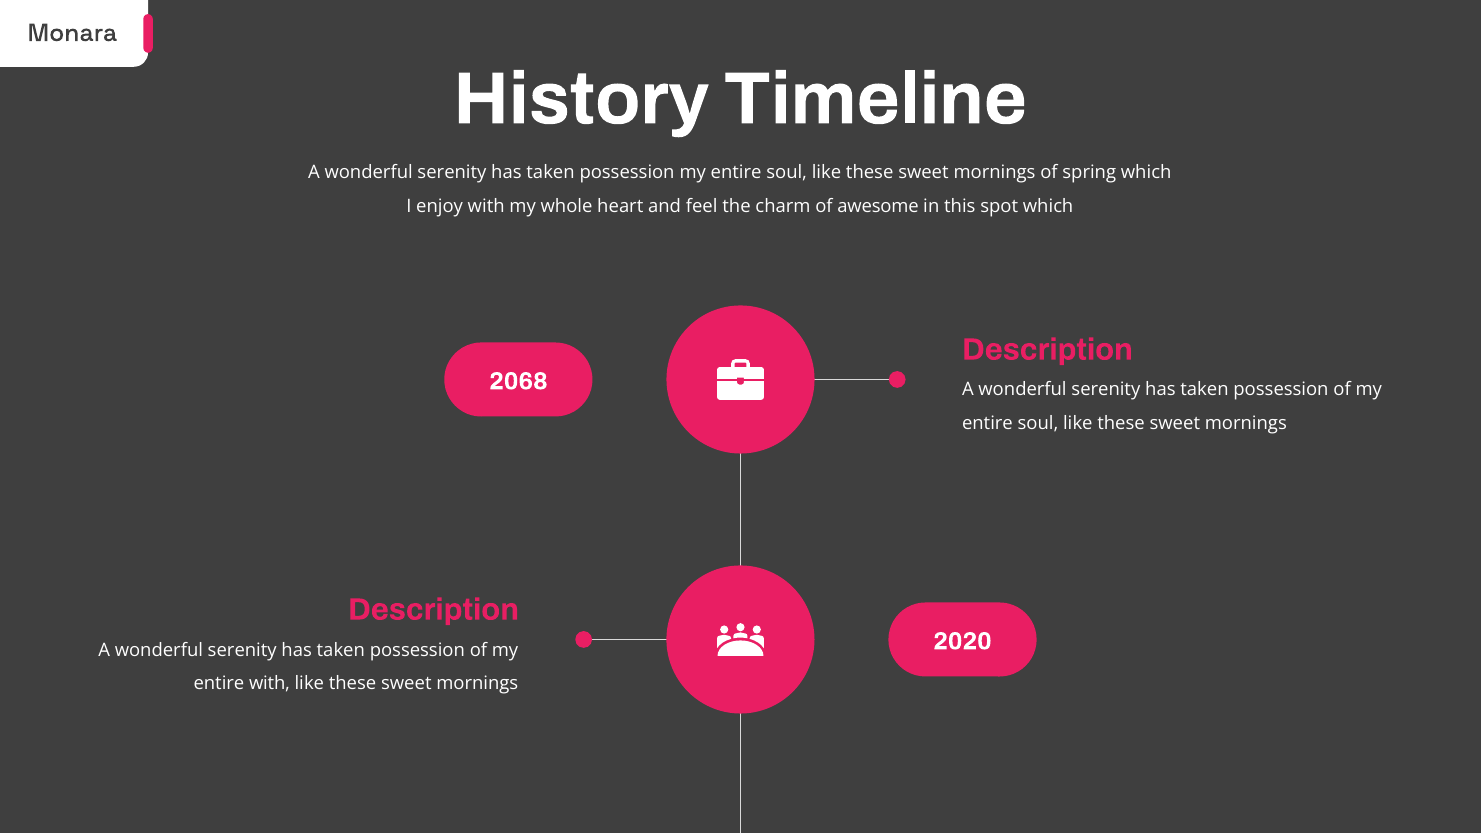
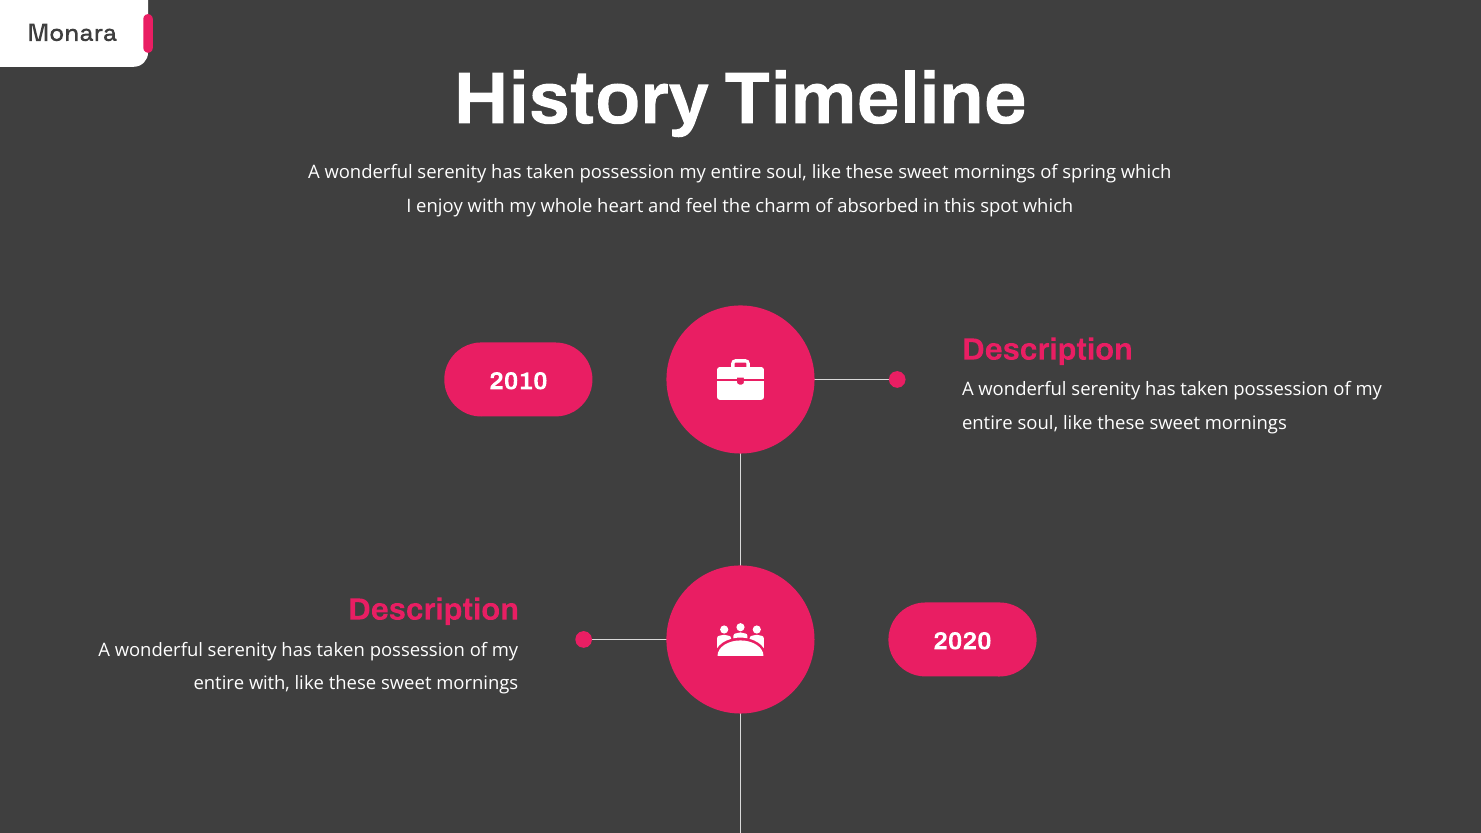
awesome: awesome -> absorbed (878, 206)
2068: 2068 -> 2010 (518, 381)
